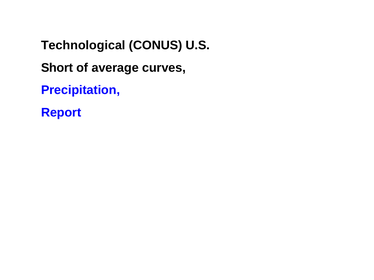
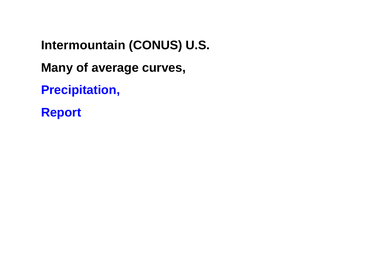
Technological: Technological -> Intermountain (83, 45)
Short: Short -> Many (57, 68)
